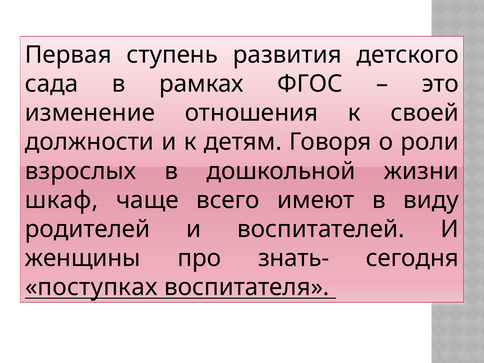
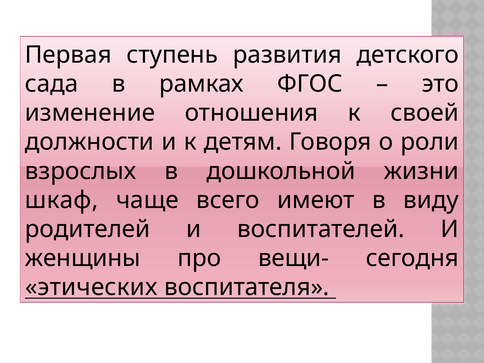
знать-: знать- -> вещи- (294, 258)
поступках: поступках -> этических (91, 287)
